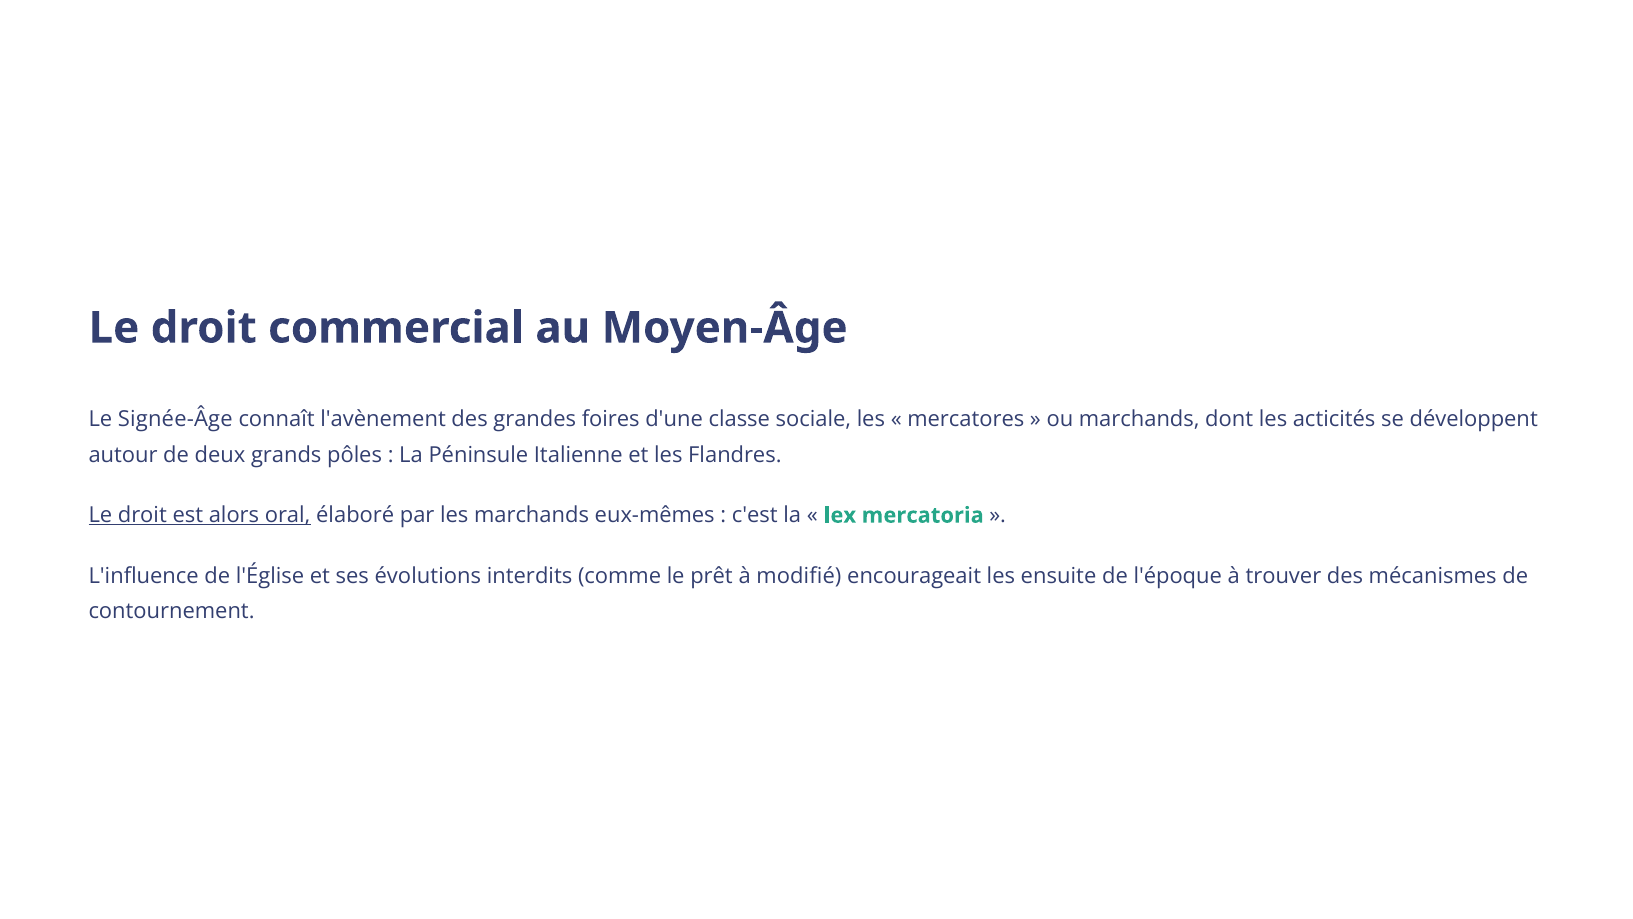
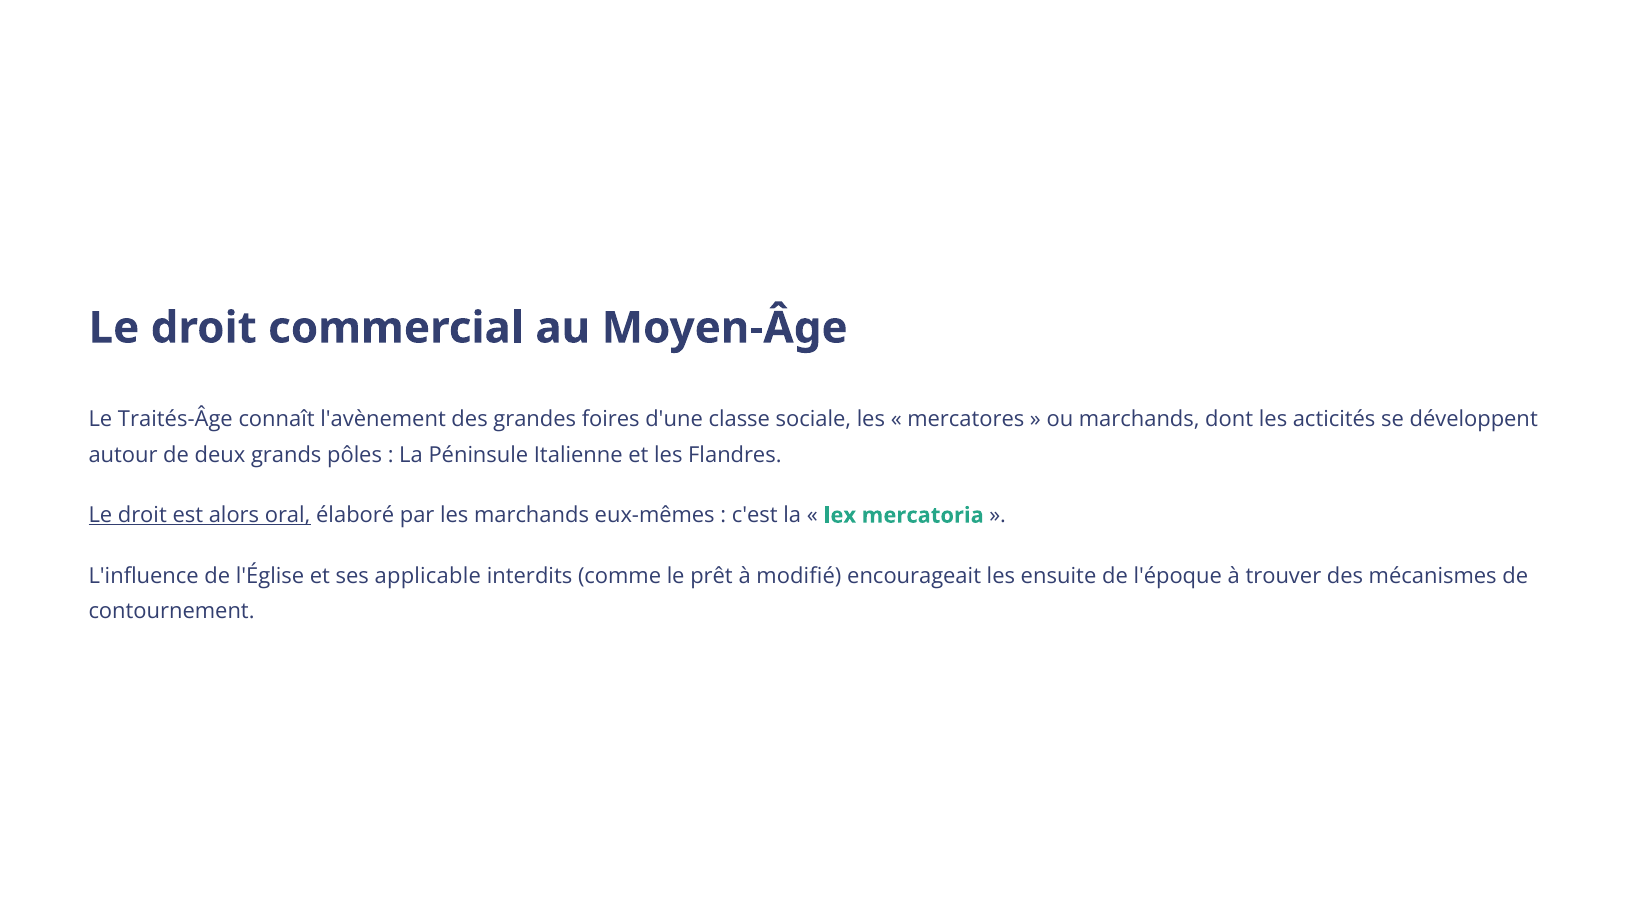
Signée-Âge: Signée-Âge -> Traités-Âge (175, 419)
évolutions: évolutions -> applicable (428, 576)
